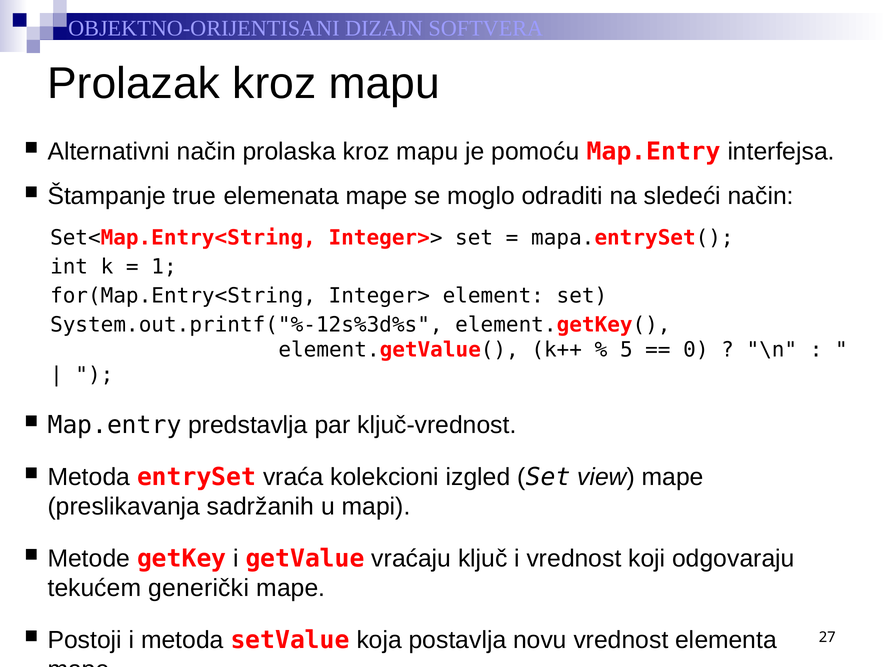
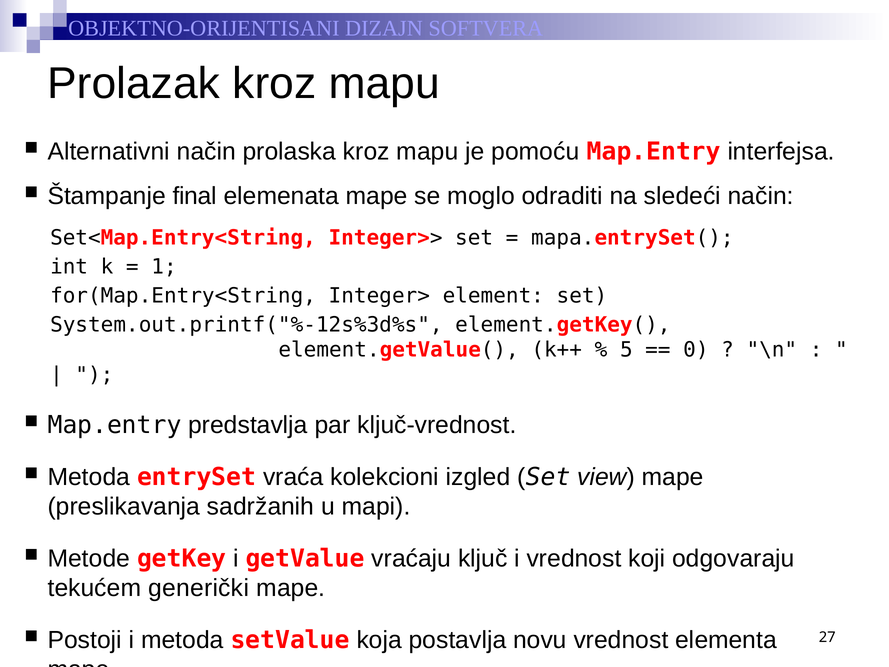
true: true -> final (195, 196)
